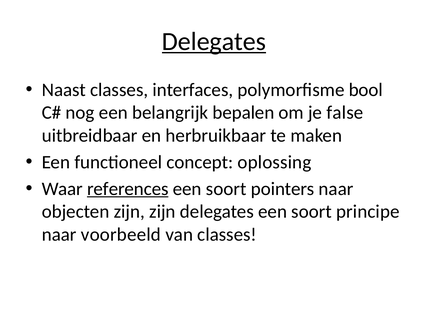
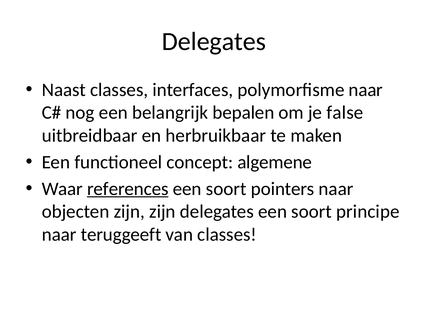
Delegates underline: present -> none (214, 41)
polymorfisme bool: bool -> naar (366, 90)
oplossing: oplossing -> algemene (275, 162)
voorbeeld: voorbeeld -> teruggeeft (121, 234)
